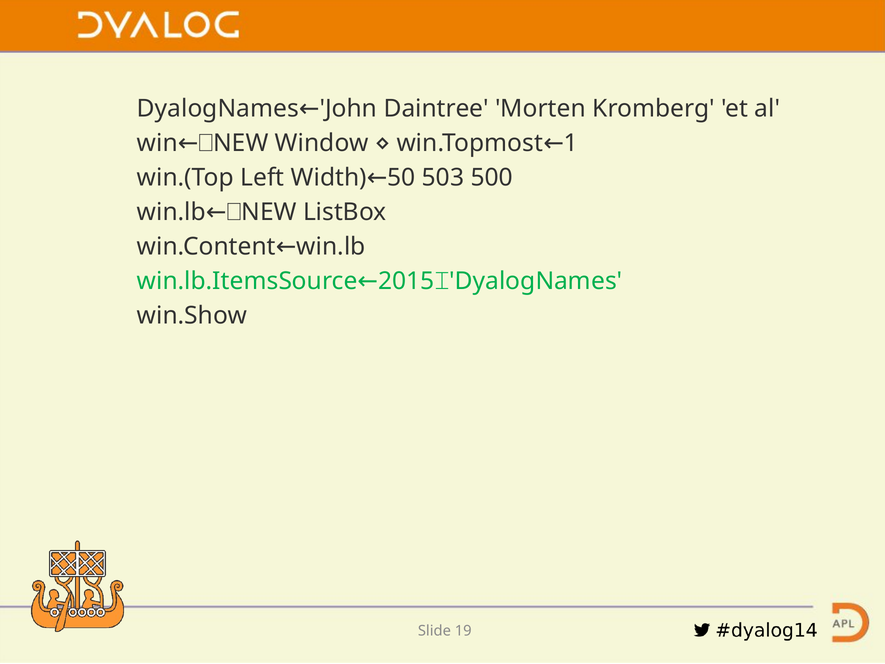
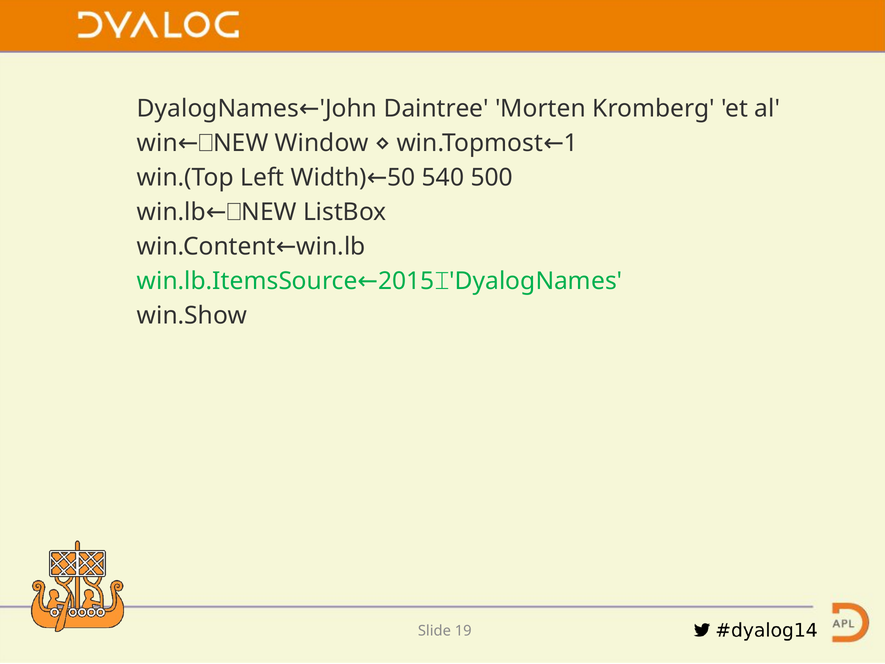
503: 503 -> 540 (443, 178)
